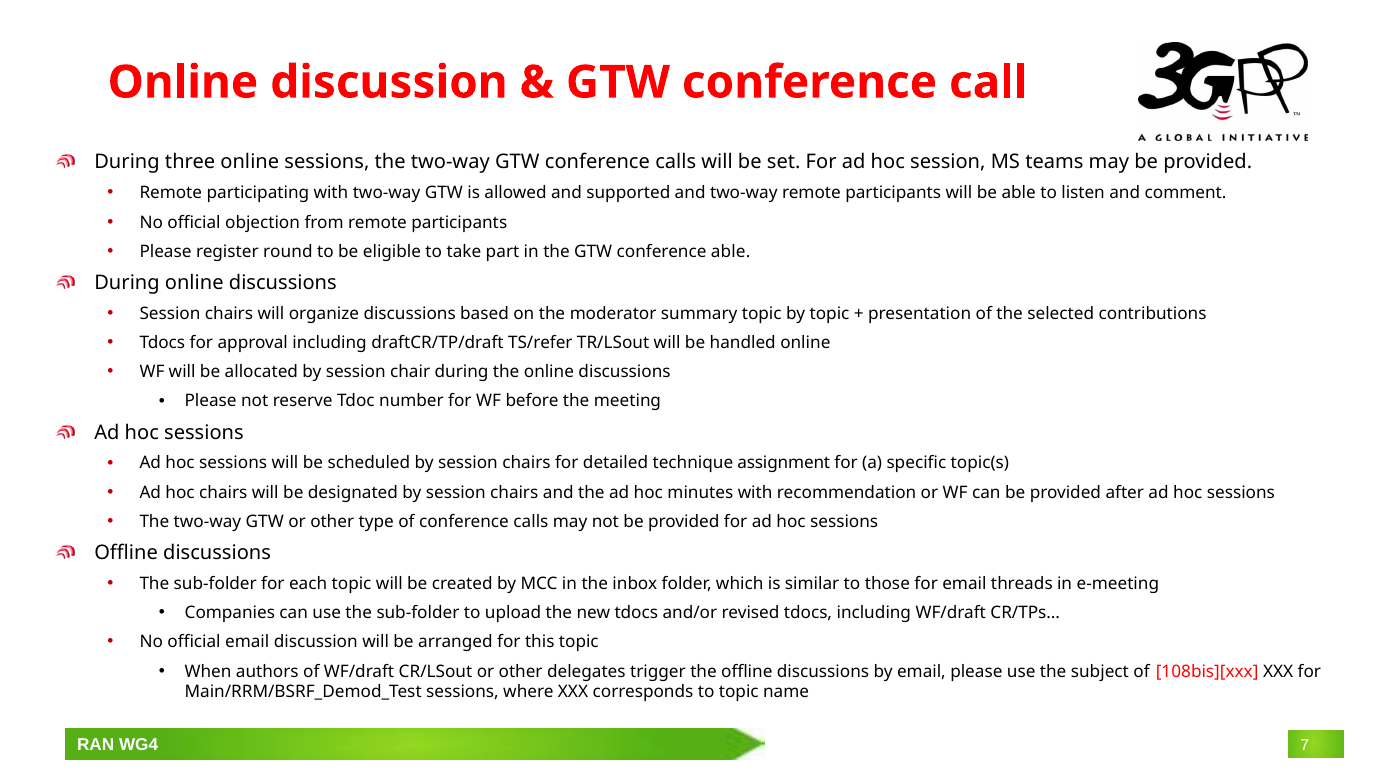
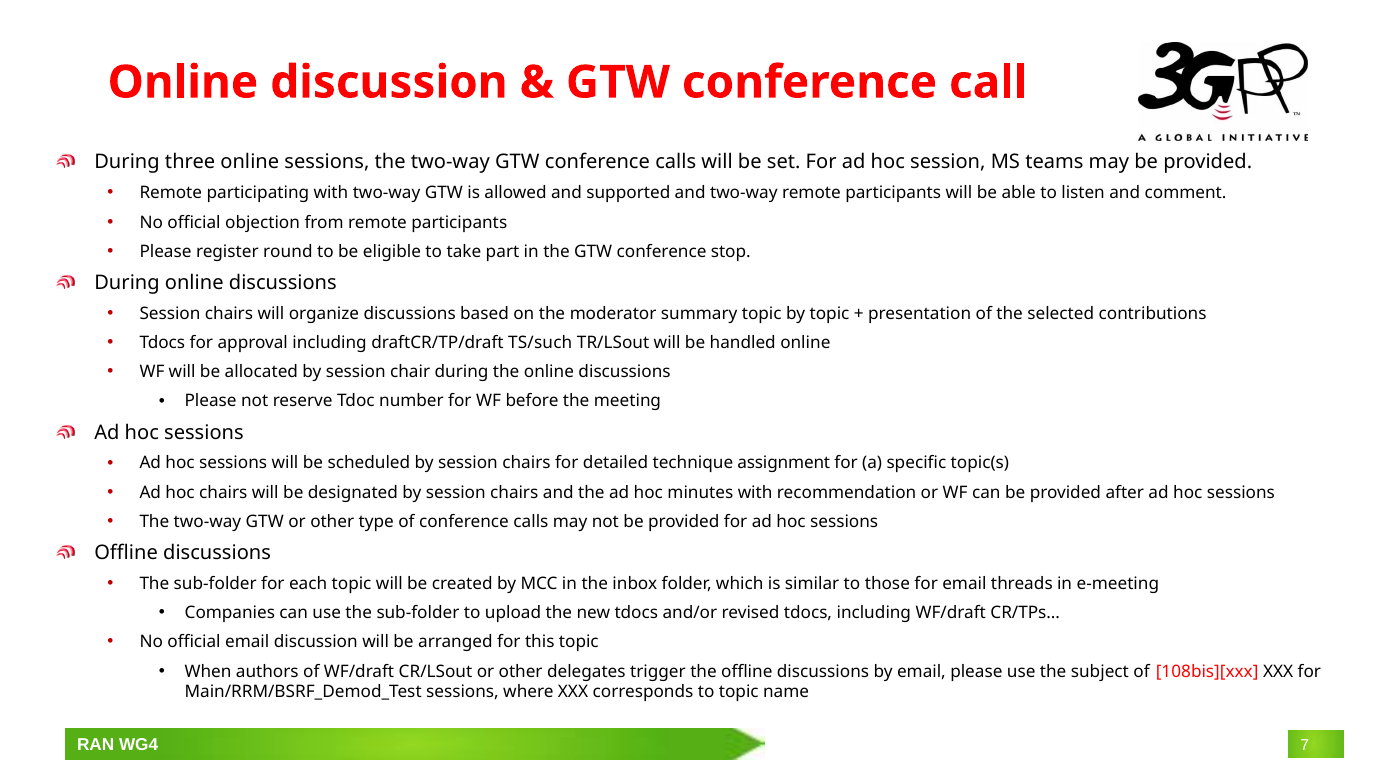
conference able: able -> stop (731, 252)
TS/refer: TS/refer -> TS/such (540, 343)
